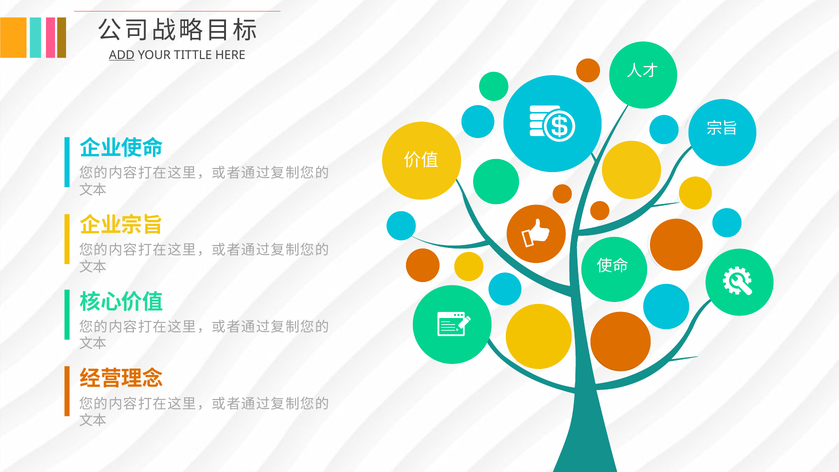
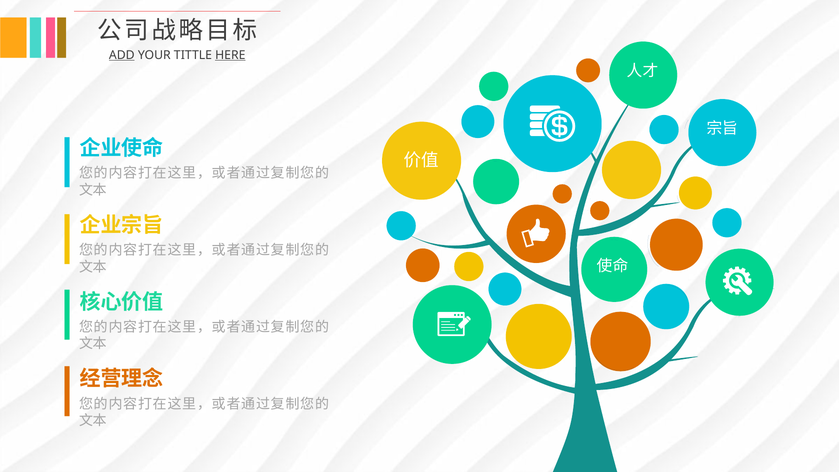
HERE underline: none -> present (230, 55)
